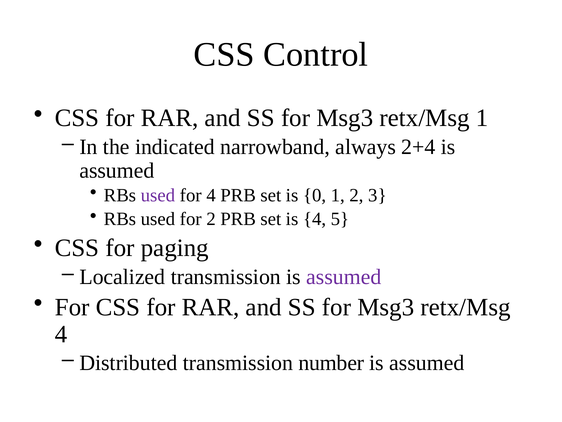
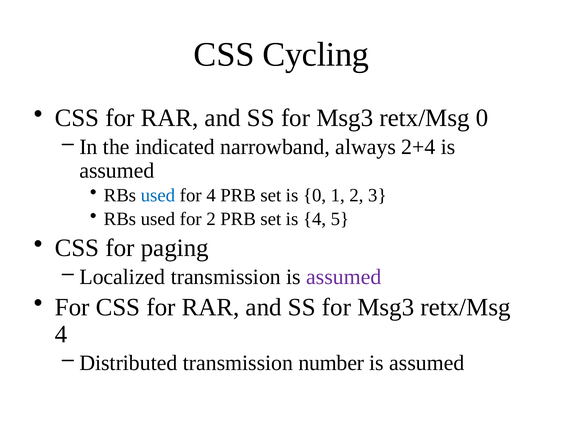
Control: Control -> Cycling (316, 54)
retx/Msg 1: 1 -> 0 (482, 118)
used colour: purple -> blue (158, 195)
